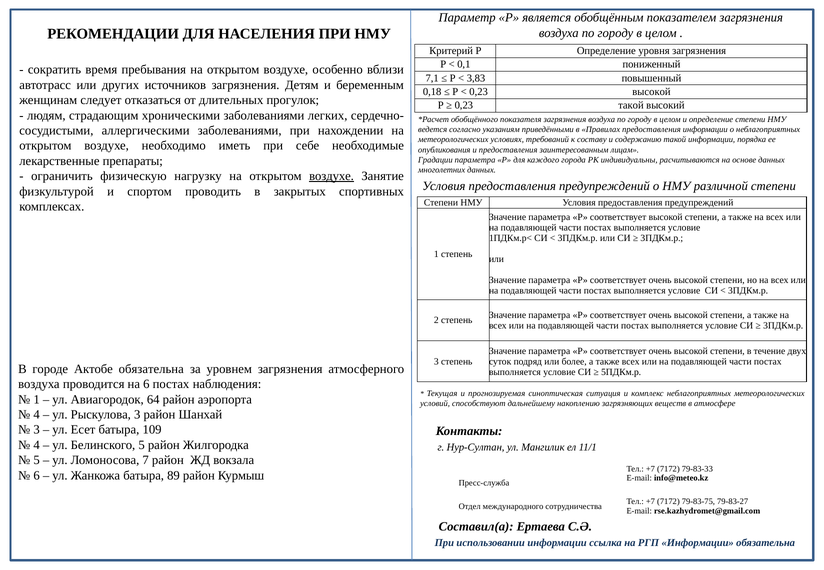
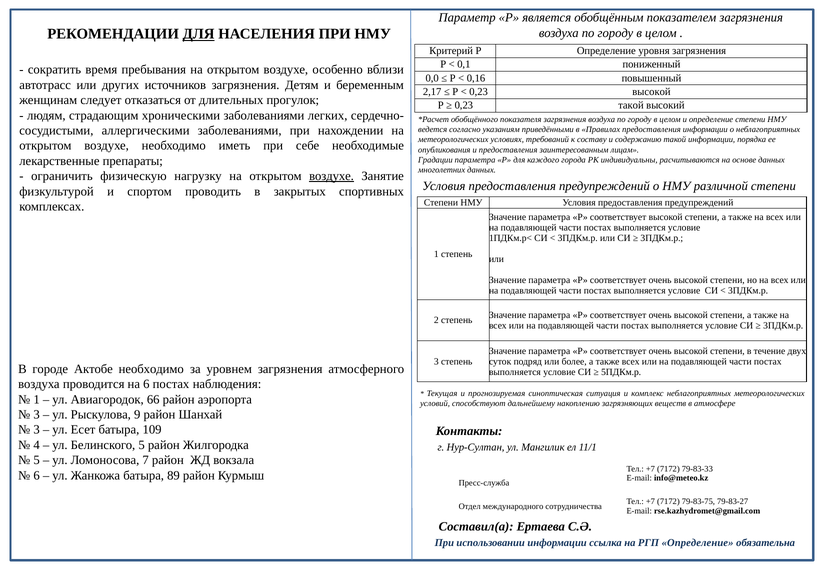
ДЛЯ underline: none -> present (199, 34)
7,1: 7,1 -> 0,0 (432, 78)
3,83: 3,83 -> 0,16 (476, 78)
0,18: 0,18 -> 2,17 (432, 92)
Актобе обязательна: обязательна -> необходимо (151, 369)
64: 64 -> 66 (153, 400)
4: 4 -> 3 (37, 415)
Рыскулова 3: 3 -> 9 (137, 415)
РГП Информации: Информации -> Определение (698, 543)
